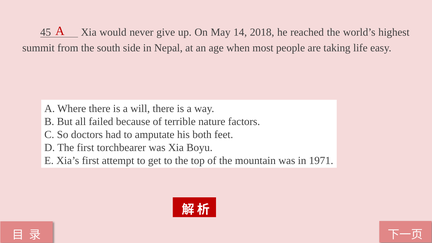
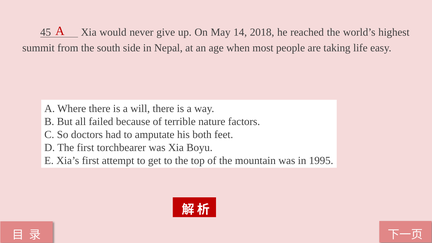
1971: 1971 -> 1995 (321, 160)
